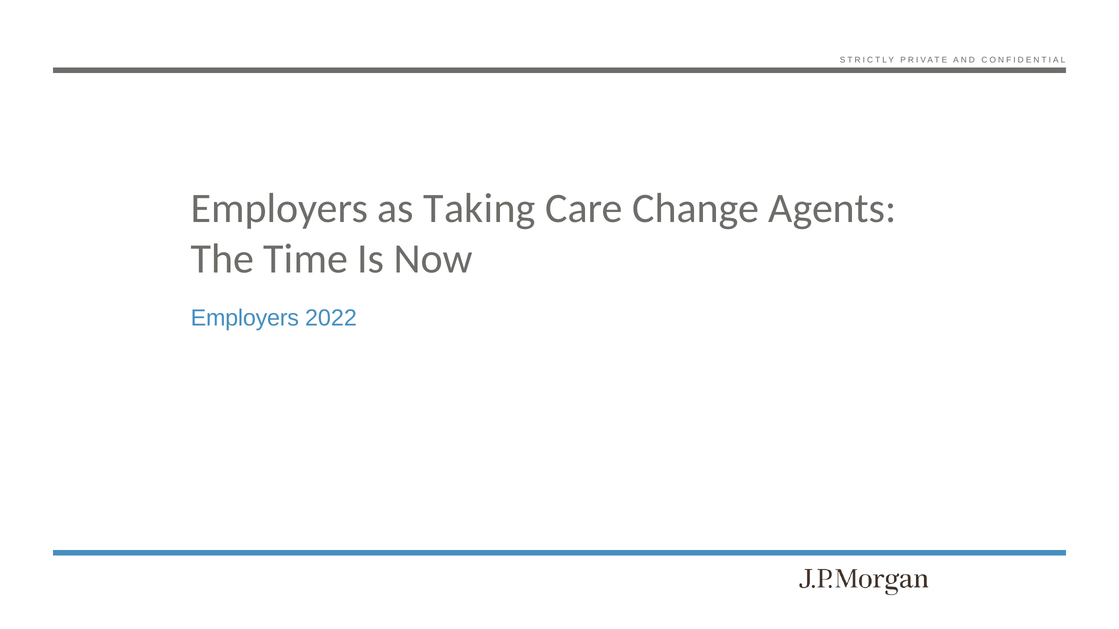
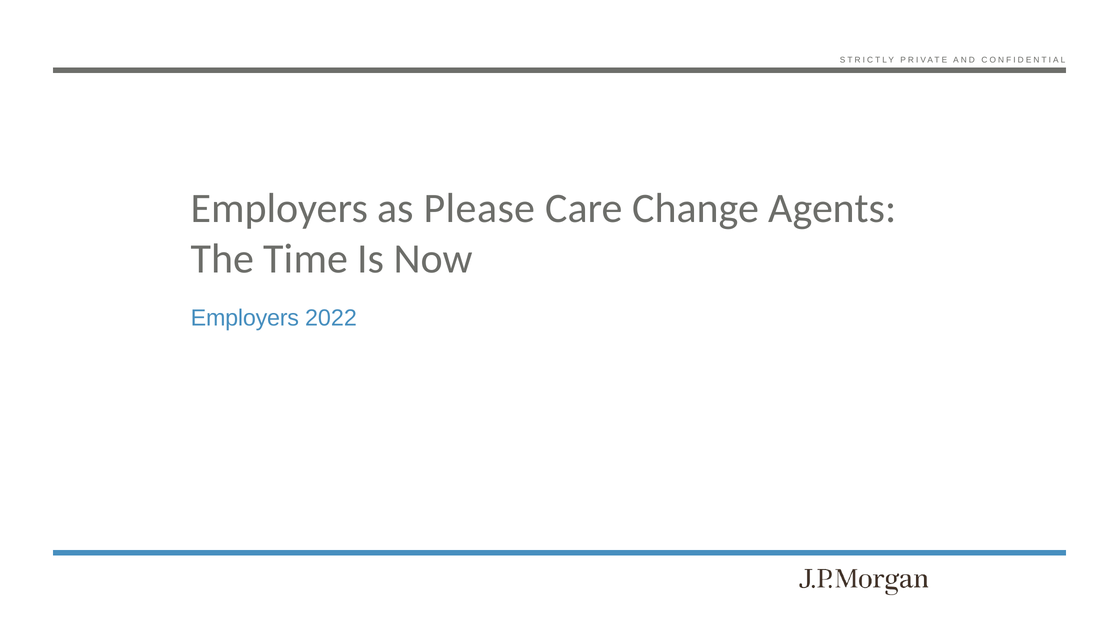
Taking: Taking -> Please (479, 209)
